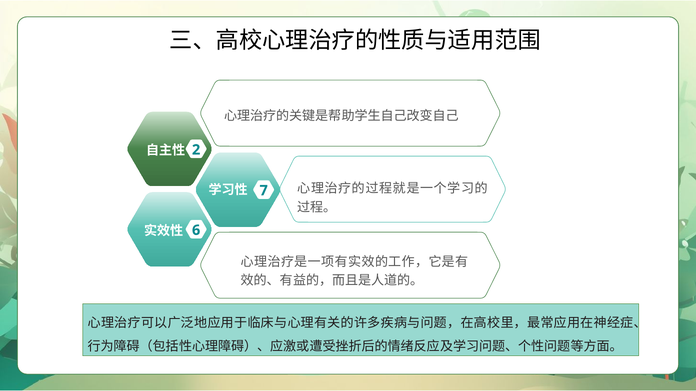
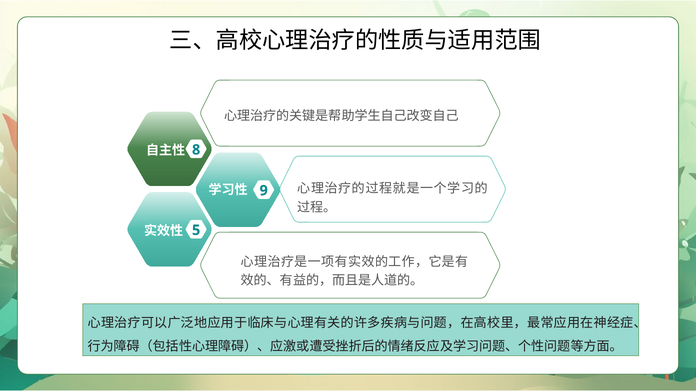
2: 2 -> 8 (196, 150)
7: 7 -> 9 (264, 191)
6: 6 -> 5 (196, 230)
